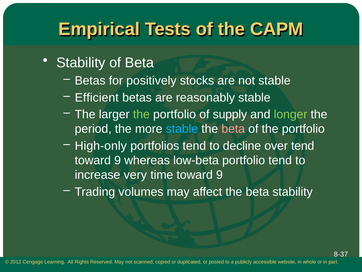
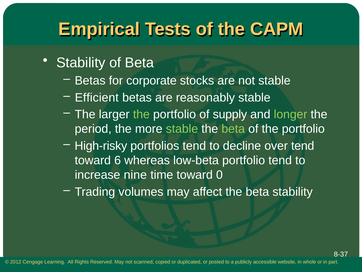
positively: positively -> corporate (151, 80)
stable colour: light blue -> light green (182, 129)
beta colour: pink -> light green (233, 129)
High-only: High-only -> High-risky (101, 146)
9: 9 -> 6 (118, 160)
very: very -> nine (135, 175)
time toward 9: 9 -> 0 (219, 175)
